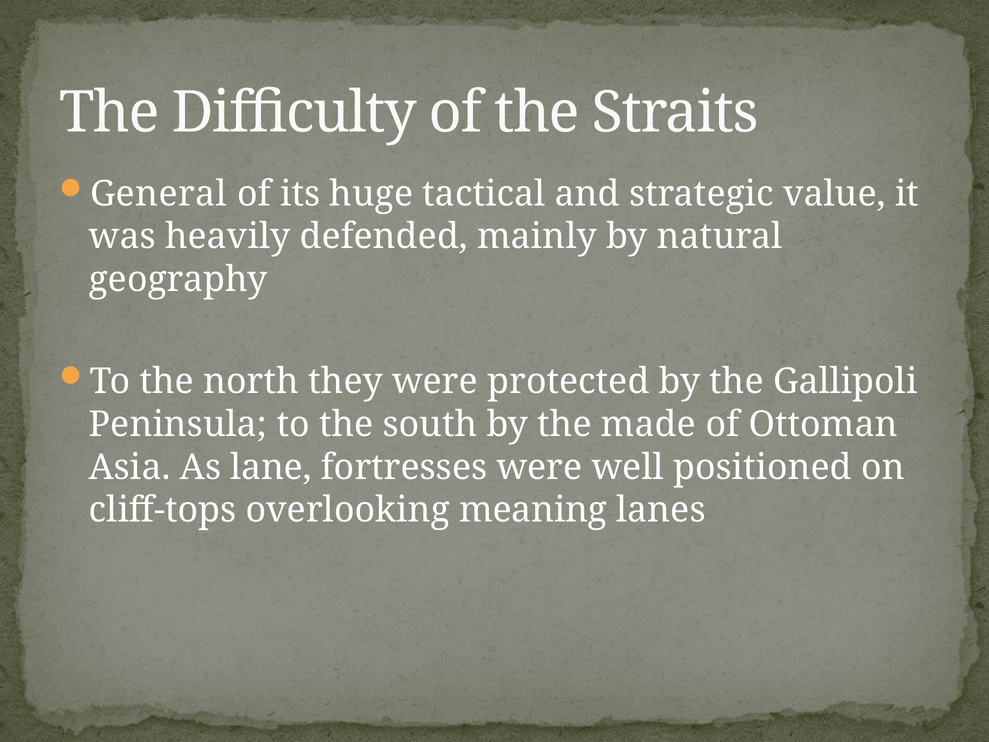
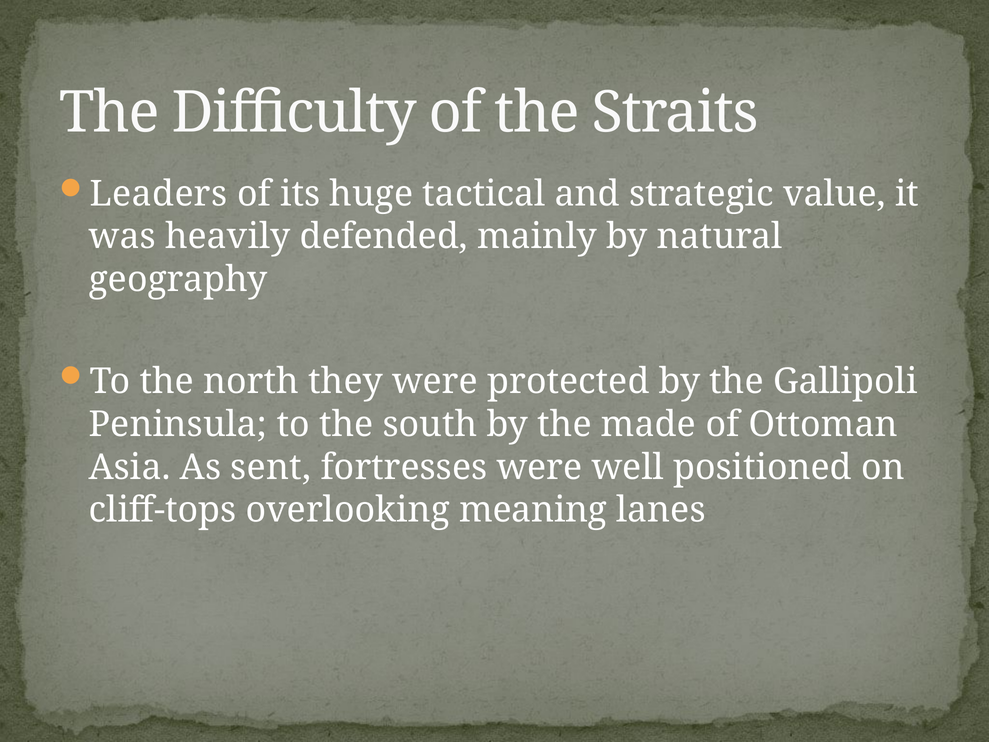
General: General -> Leaders (158, 194)
lane: lane -> sent (271, 467)
